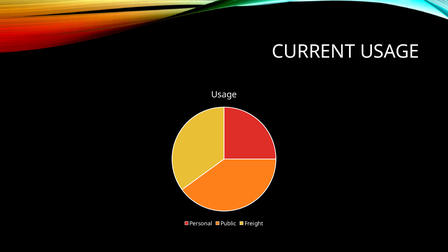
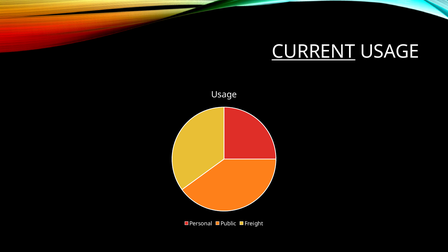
CURRENT underline: none -> present (313, 52)
